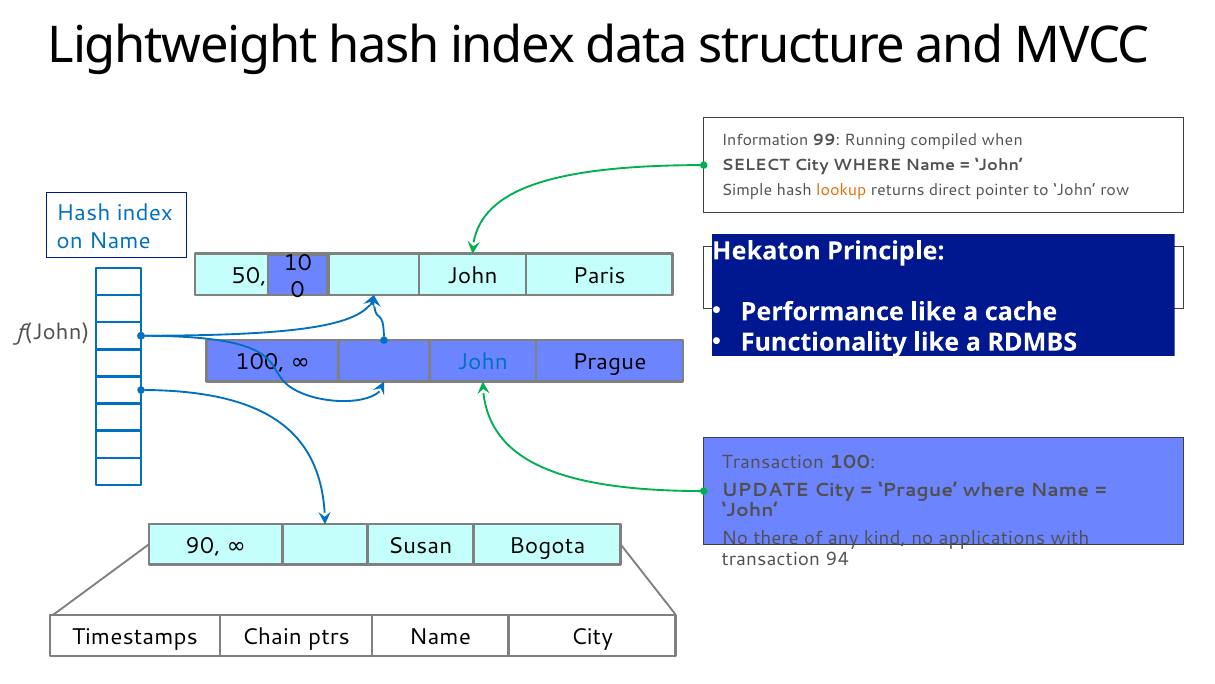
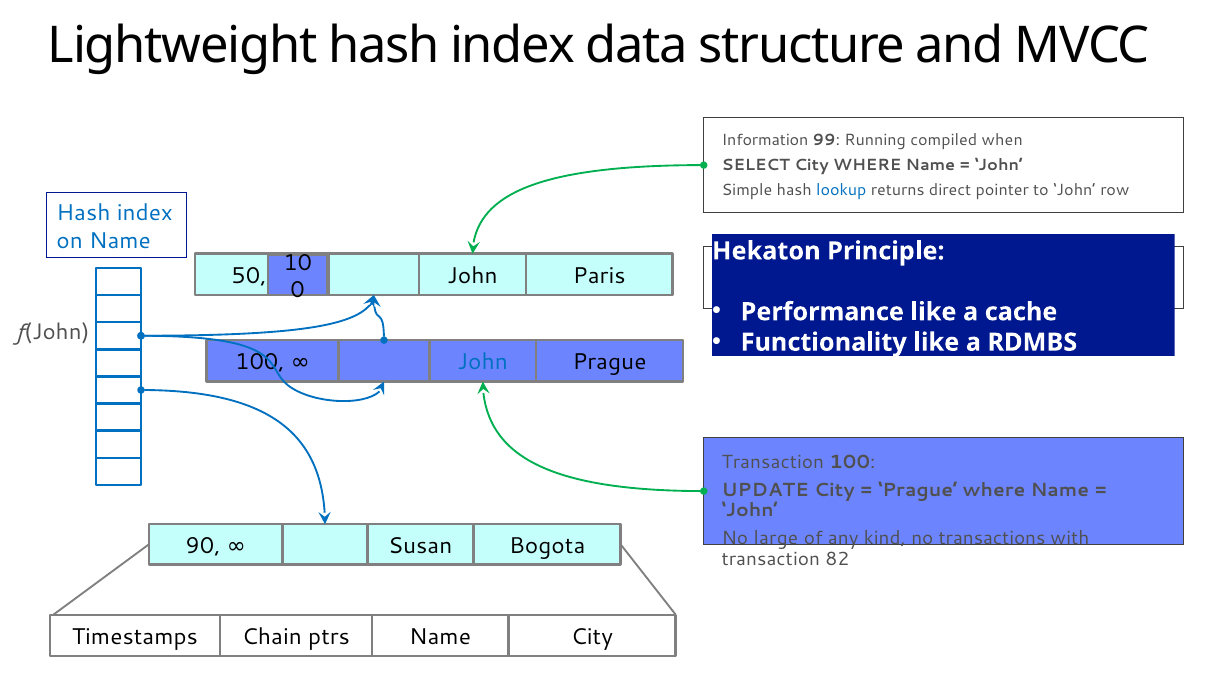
lookup colour: orange -> blue (841, 190)
there: there -> large (776, 538)
applications: applications -> transactions (992, 538)
94: 94 -> 82 (837, 559)
